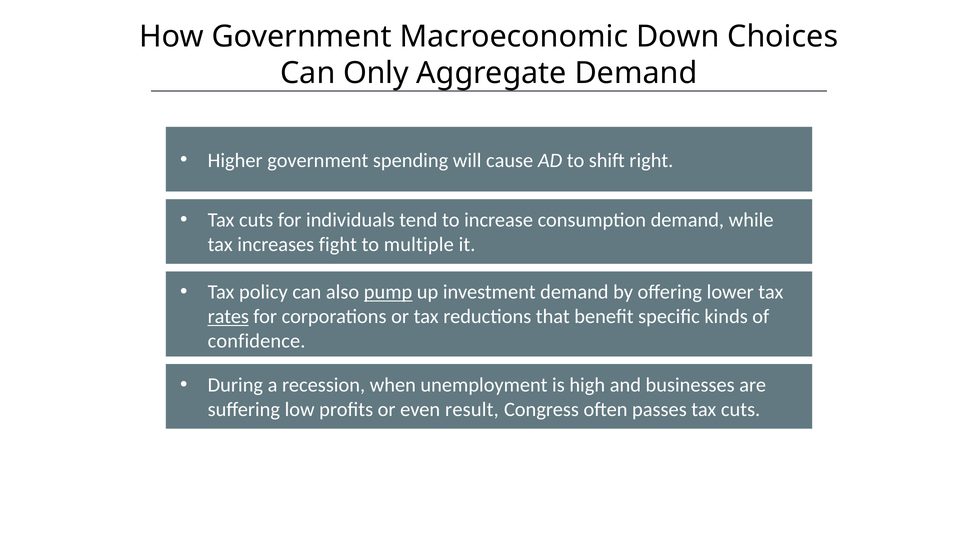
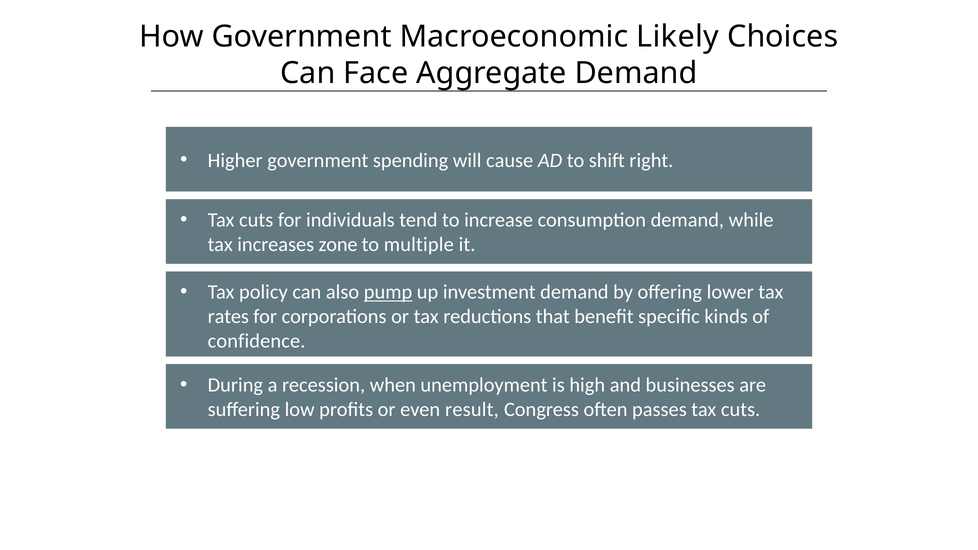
Down: Down -> Likely (678, 37)
Only: Only -> Face (376, 73)
fight: fight -> zone (338, 245)
rates underline: present -> none (228, 317)
